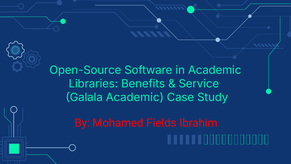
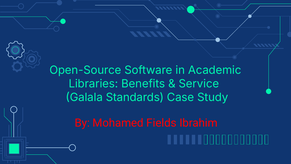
Galala Academic: Academic -> Standards (135, 97)
